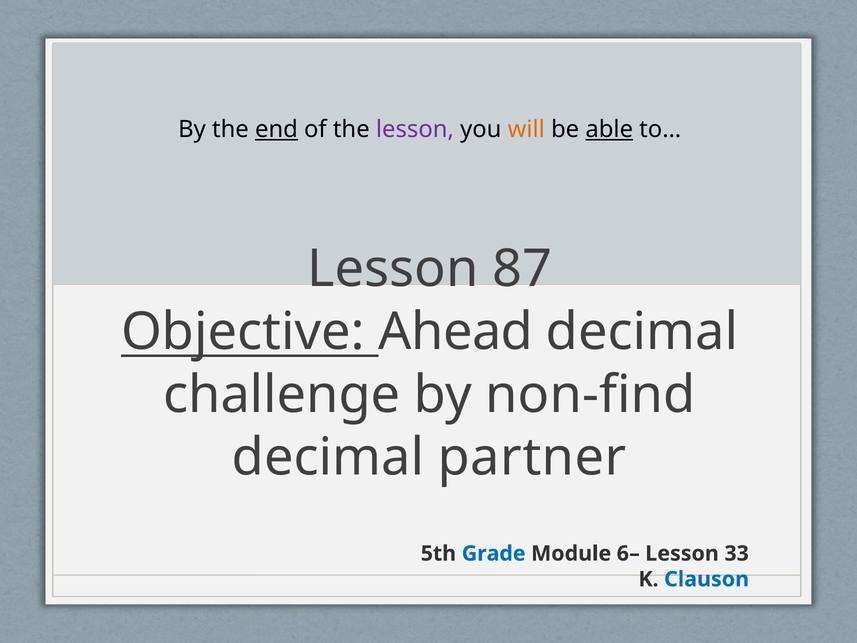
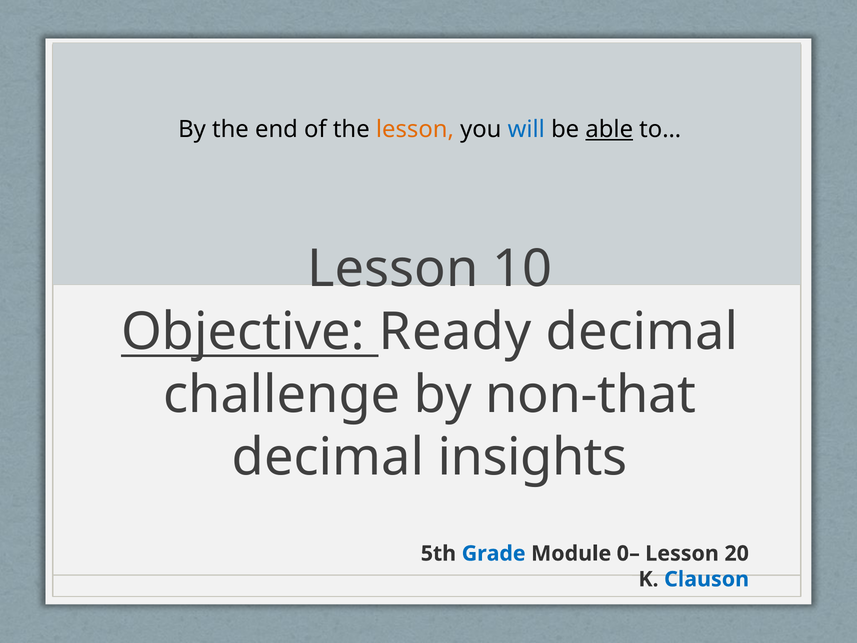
end underline: present -> none (276, 129)
lesson colour: purple -> orange (415, 129)
will colour: orange -> blue (526, 129)
87: 87 -> 10 (522, 269)
Ahead: Ahead -> Ready (455, 332)
non-find: non-find -> non-that (591, 395)
partner: partner -> insights (533, 458)
6–: 6– -> 0– (628, 553)
33: 33 -> 20 (737, 553)
